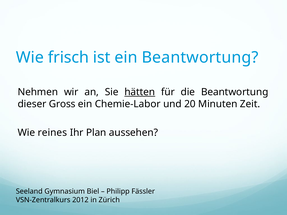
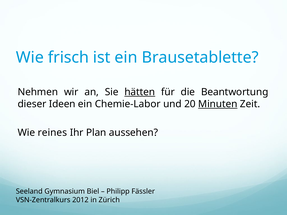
ein Beantwortung: Beantwortung -> Brausetablette (200, 57)
Gross: Gross -> Ideen (62, 104)
Minuten underline: none -> present (218, 104)
